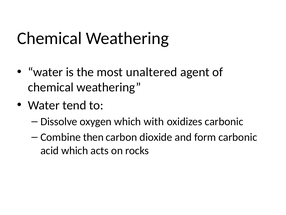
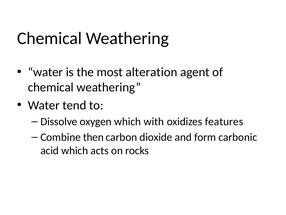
unaltered: unaltered -> alteration (151, 72)
oxidizes carbonic: carbonic -> features (224, 121)
